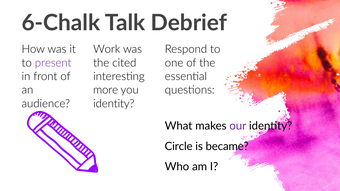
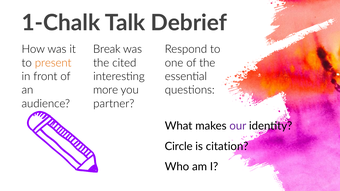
6-Chalk: 6-Chalk -> 1-Chalk (61, 23)
Work: Work -> Break (107, 49)
present colour: purple -> orange (53, 63)
identity: identity -> partner (114, 104)
became: became -> citation (227, 146)
